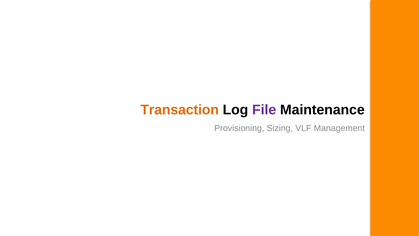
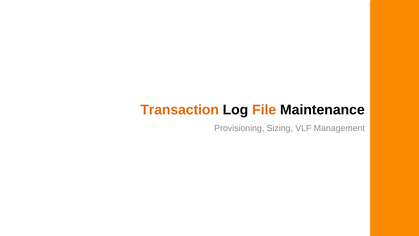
File colour: purple -> orange (264, 110)
